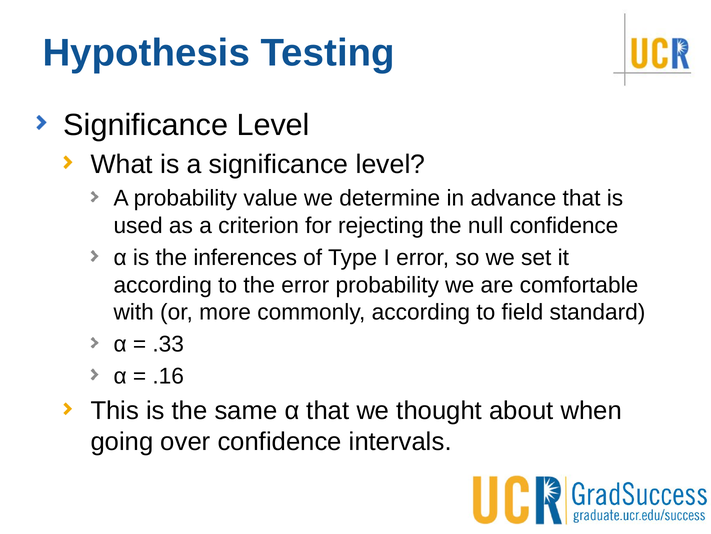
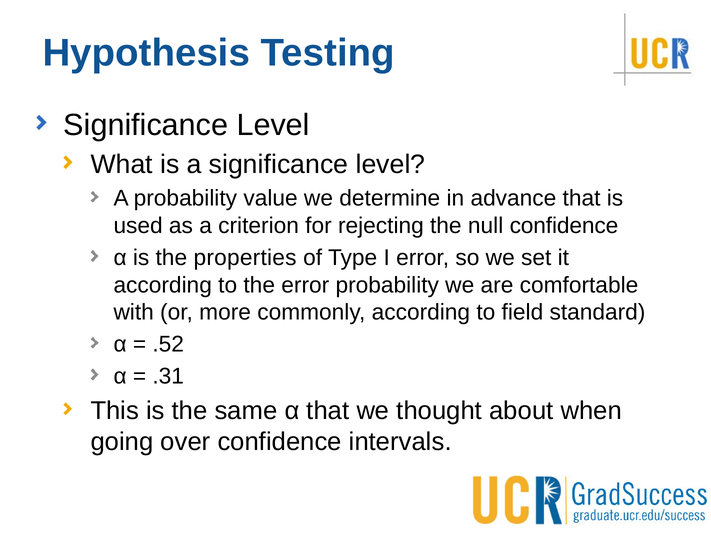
inferences: inferences -> properties (245, 257)
.33: .33 -> .52 (168, 344)
.16: .16 -> .31 (168, 376)
